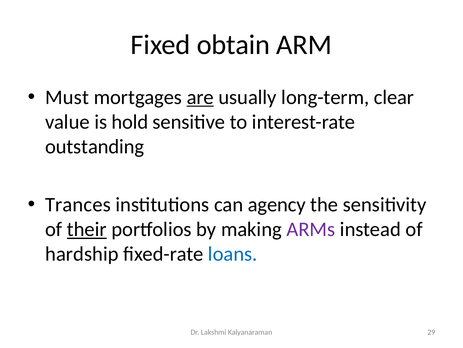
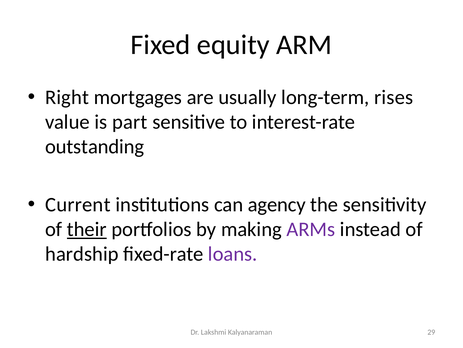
obtain: obtain -> equity (233, 45)
Must: Must -> Right (67, 97)
are underline: present -> none (200, 97)
clear: clear -> rises (394, 97)
hold: hold -> part (130, 122)
Trances: Trances -> Current (78, 204)
loans colour: blue -> purple (233, 254)
